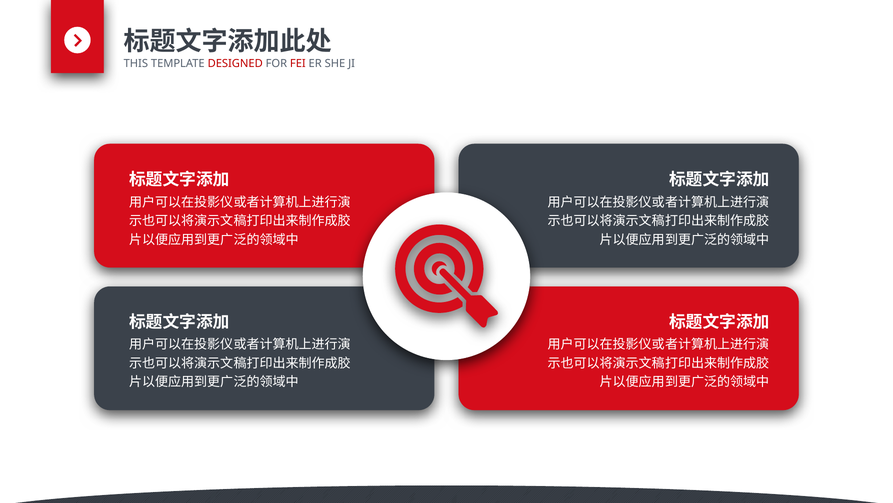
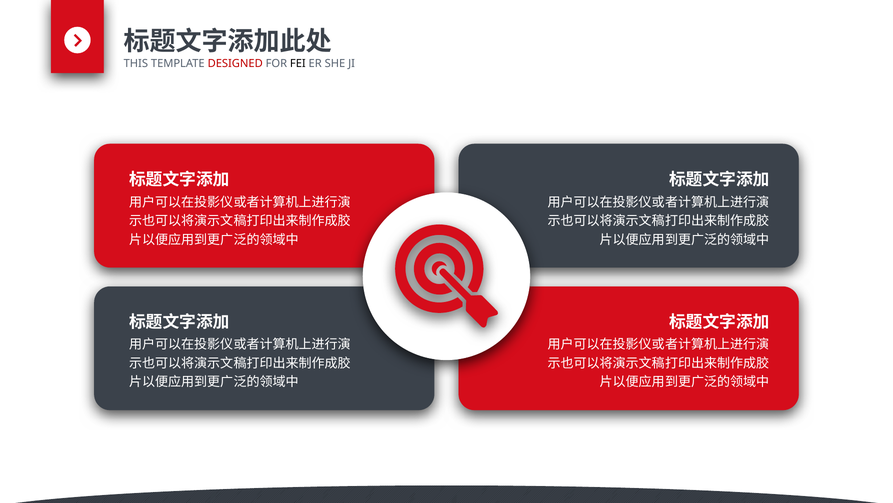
FEI colour: red -> black (298, 63)
